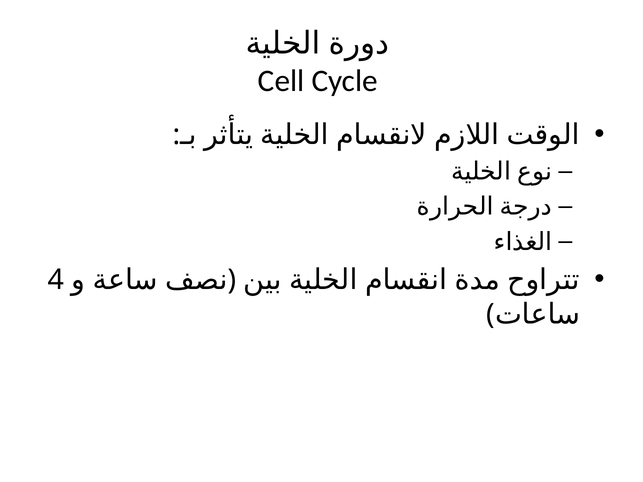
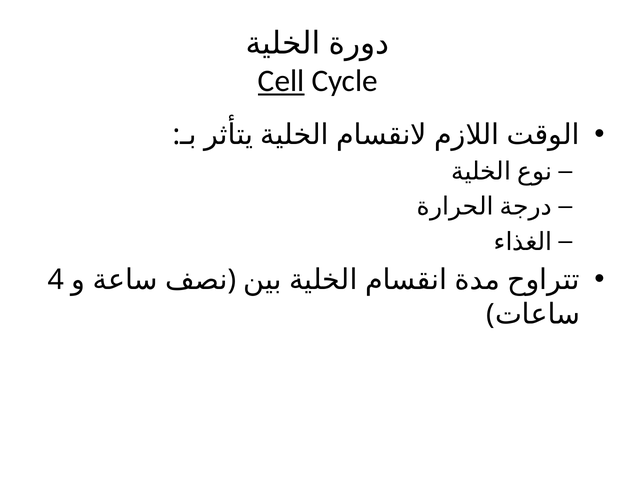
Cell underline: none -> present (281, 81)
